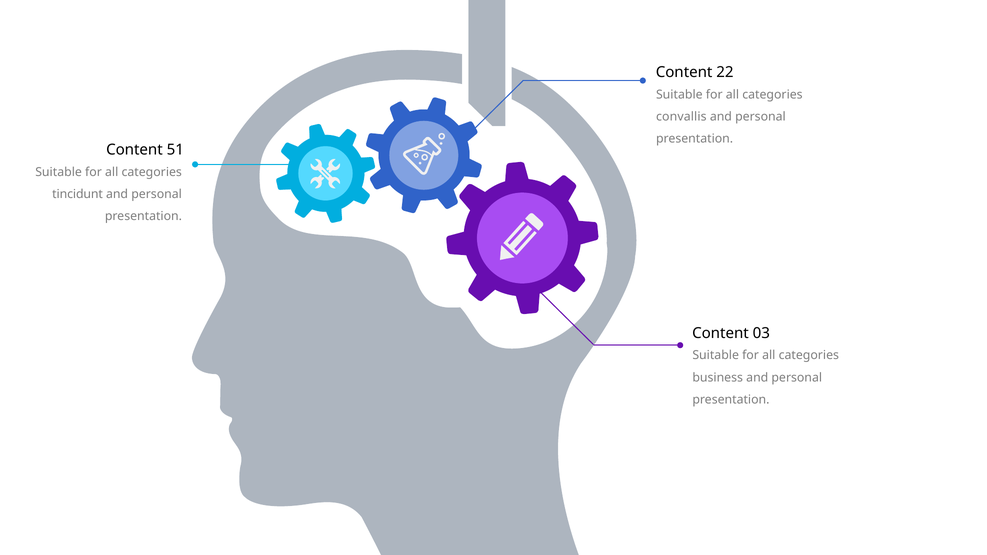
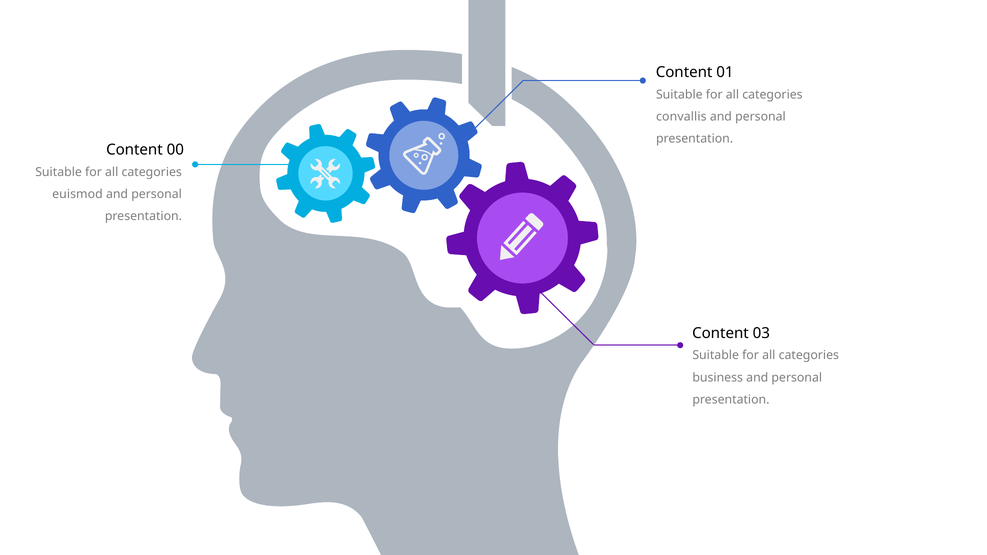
22: 22 -> 01 (725, 72)
51: 51 -> 00 (175, 150)
tincidunt: tincidunt -> euismod (78, 194)
